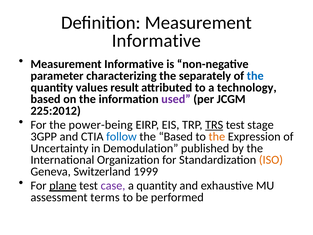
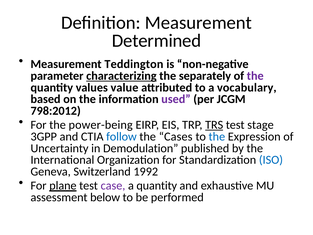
Informative: Informative -> Determined (157, 41)
Informative: Informative -> Teddington (134, 64)
characterizing underline: none -> present (121, 76)
the colour: blue -> purple (255, 76)
result: result -> value (124, 87)
technology: technology -> vocabulary (247, 87)
225:2012: 225:2012 -> 798:2012 (56, 111)
the Based: Based -> Cases (176, 136)
the colour: orange -> blue (217, 136)
ISO colour: orange -> blue (271, 160)
1999: 1999 -> 1992 (146, 171)
terms: terms -> below (105, 197)
